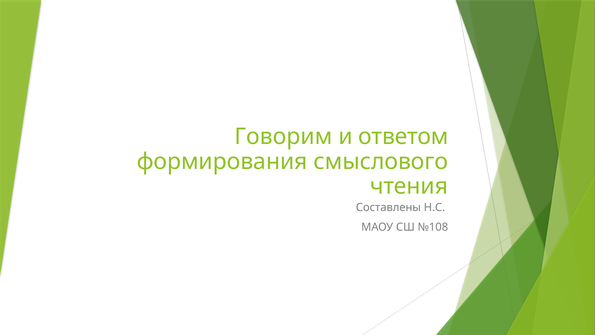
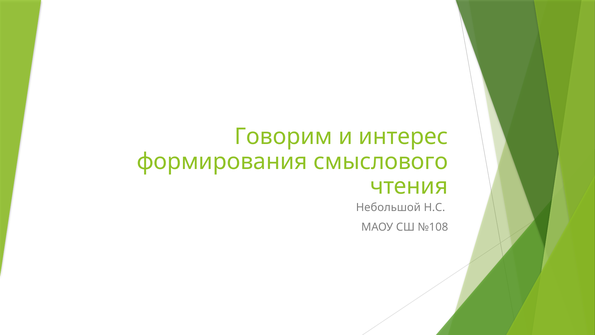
ответом: ответом -> интерес (403, 137)
Составлены: Составлены -> Небольшой (388, 207)
